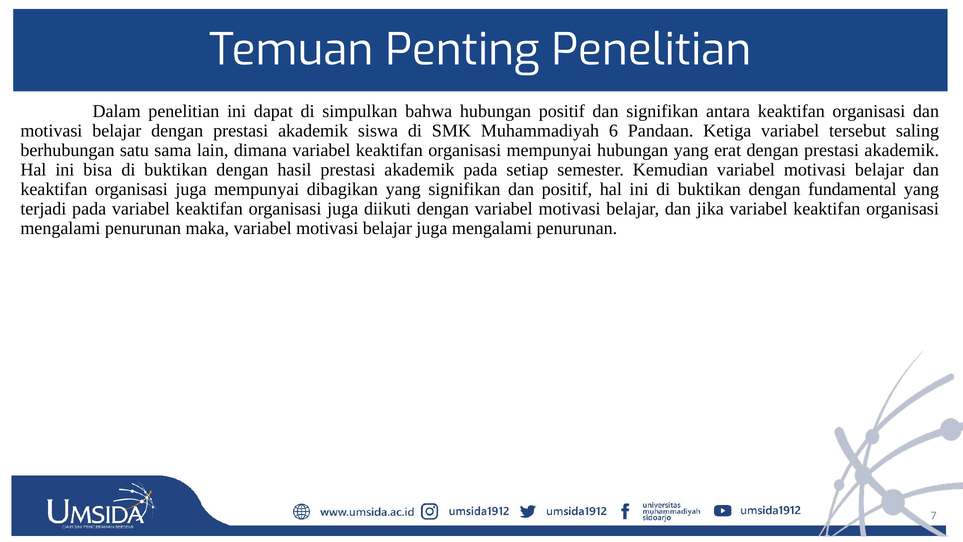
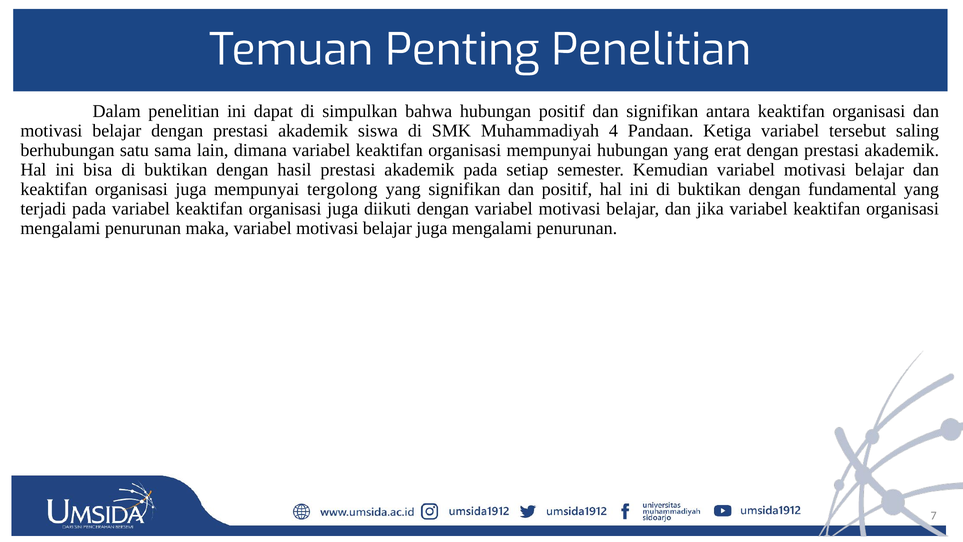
6: 6 -> 4 (613, 131)
dibagikan: dibagikan -> tergolong (342, 189)
